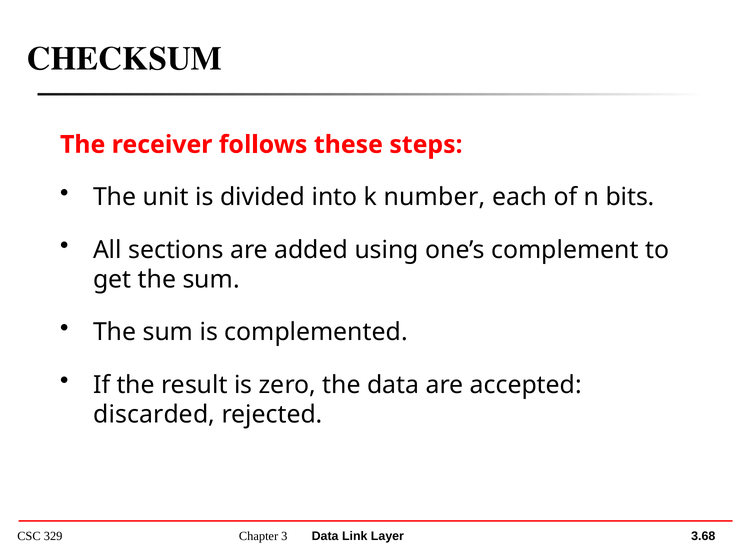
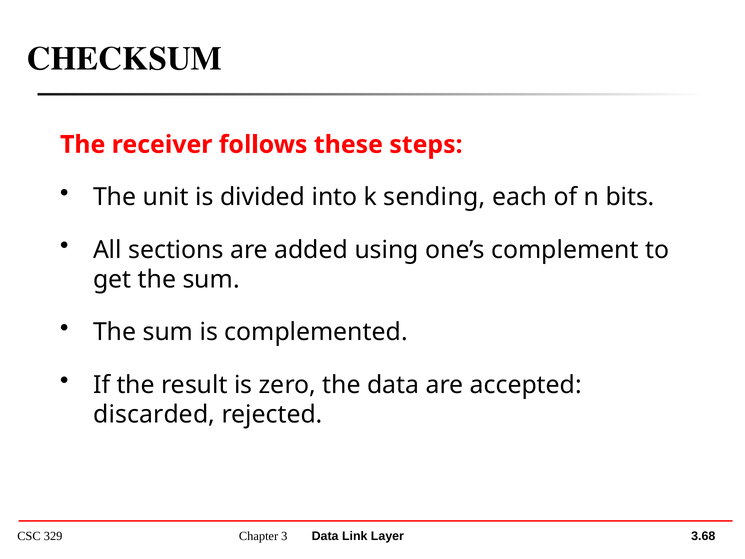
number: number -> sending (434, 197)
